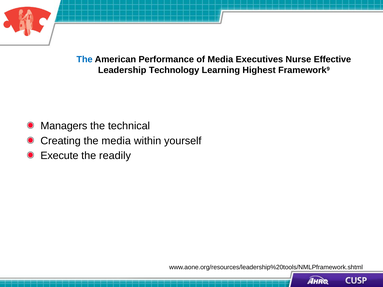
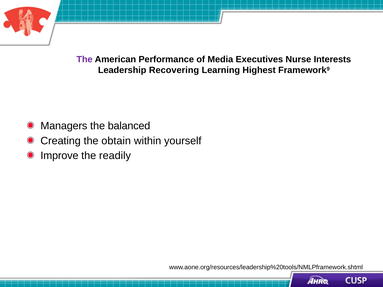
The colour: blue -> purple (85, 59)
Effective: Effective -> Interests (332, 59)
Technology: Technology -> Recovering (174, 70)
technical: technical -> balanced (129, 126)
the media: media -> obtain (116, 141)
Execute: Execute -> Improve (59, 156)
